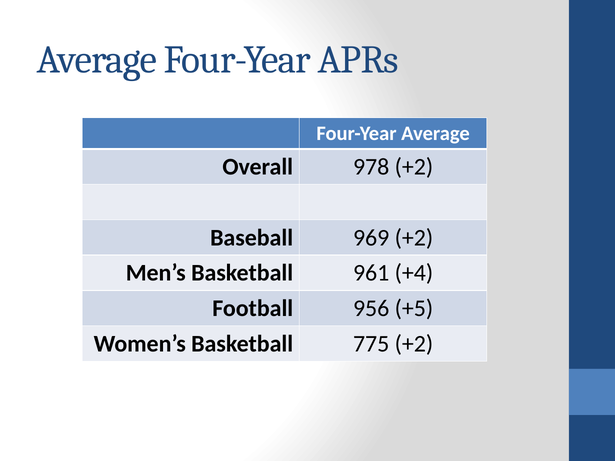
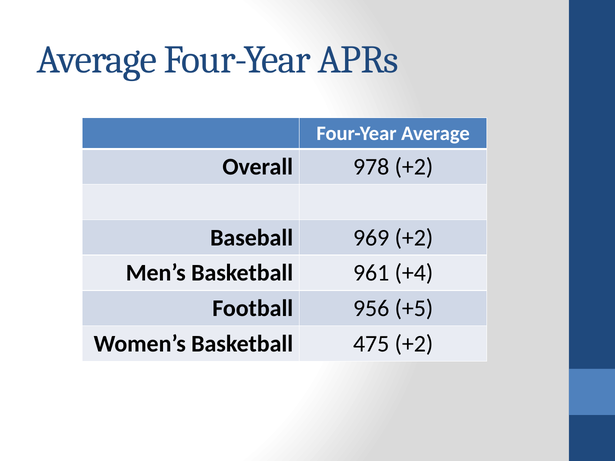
775: 775 -> 475 (371, 344)
